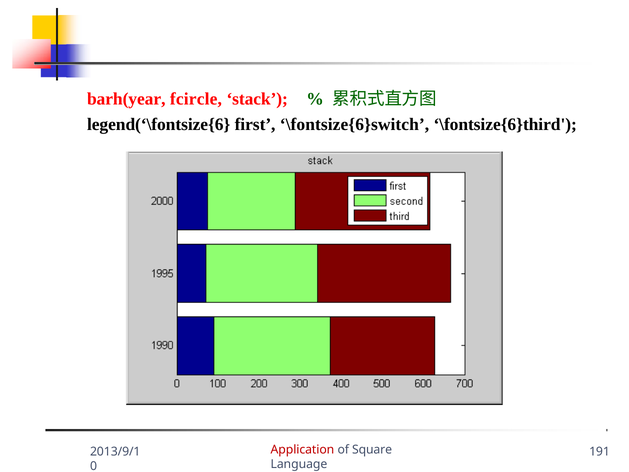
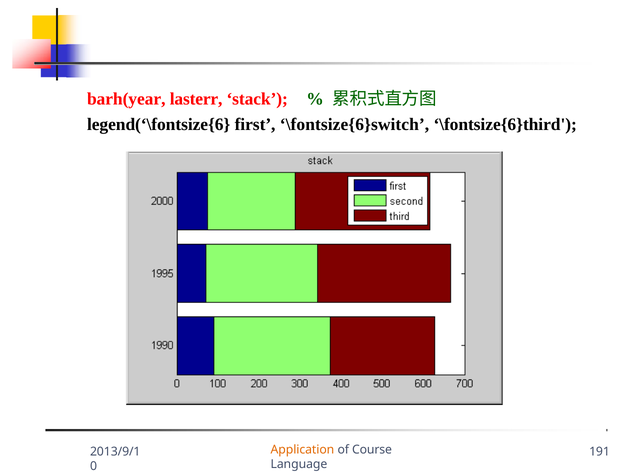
fcircle: fcircle -> lasterr (196, 99)
Application colour: red -> orange (302, 449)
Square: Square -> Course (372, 449)
